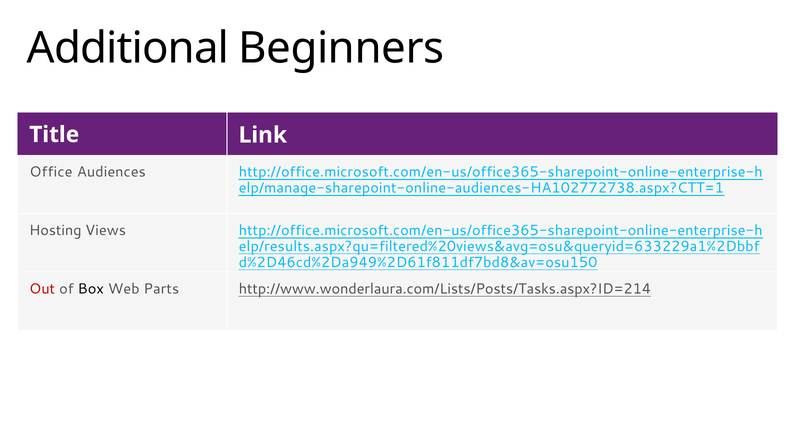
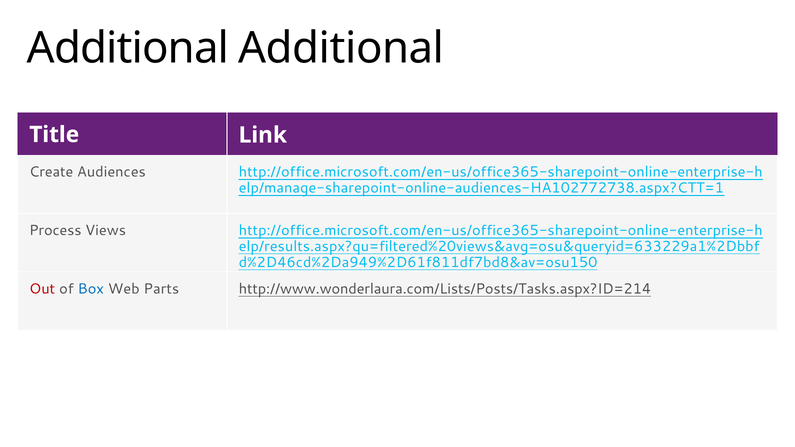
Additional Beginners: Beginners -> Additional (341, 48)
Office: Office -> Create (51, 172)
Hosting: Hosting -> Process (55, 231)
Box colour: black -> blue (91, 289)
